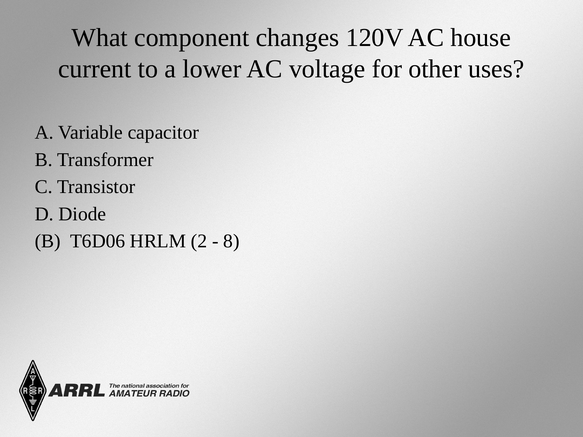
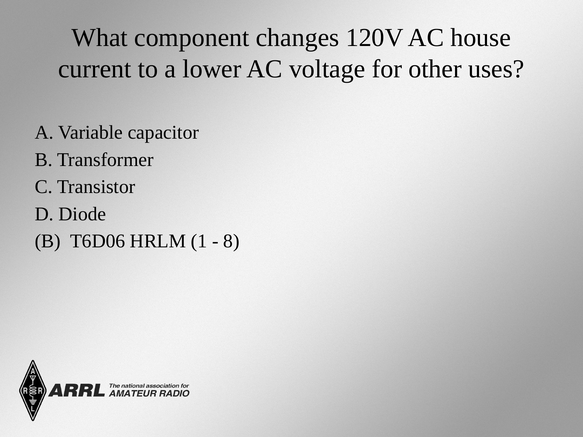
2: 2 -> 1 (199, 241)
